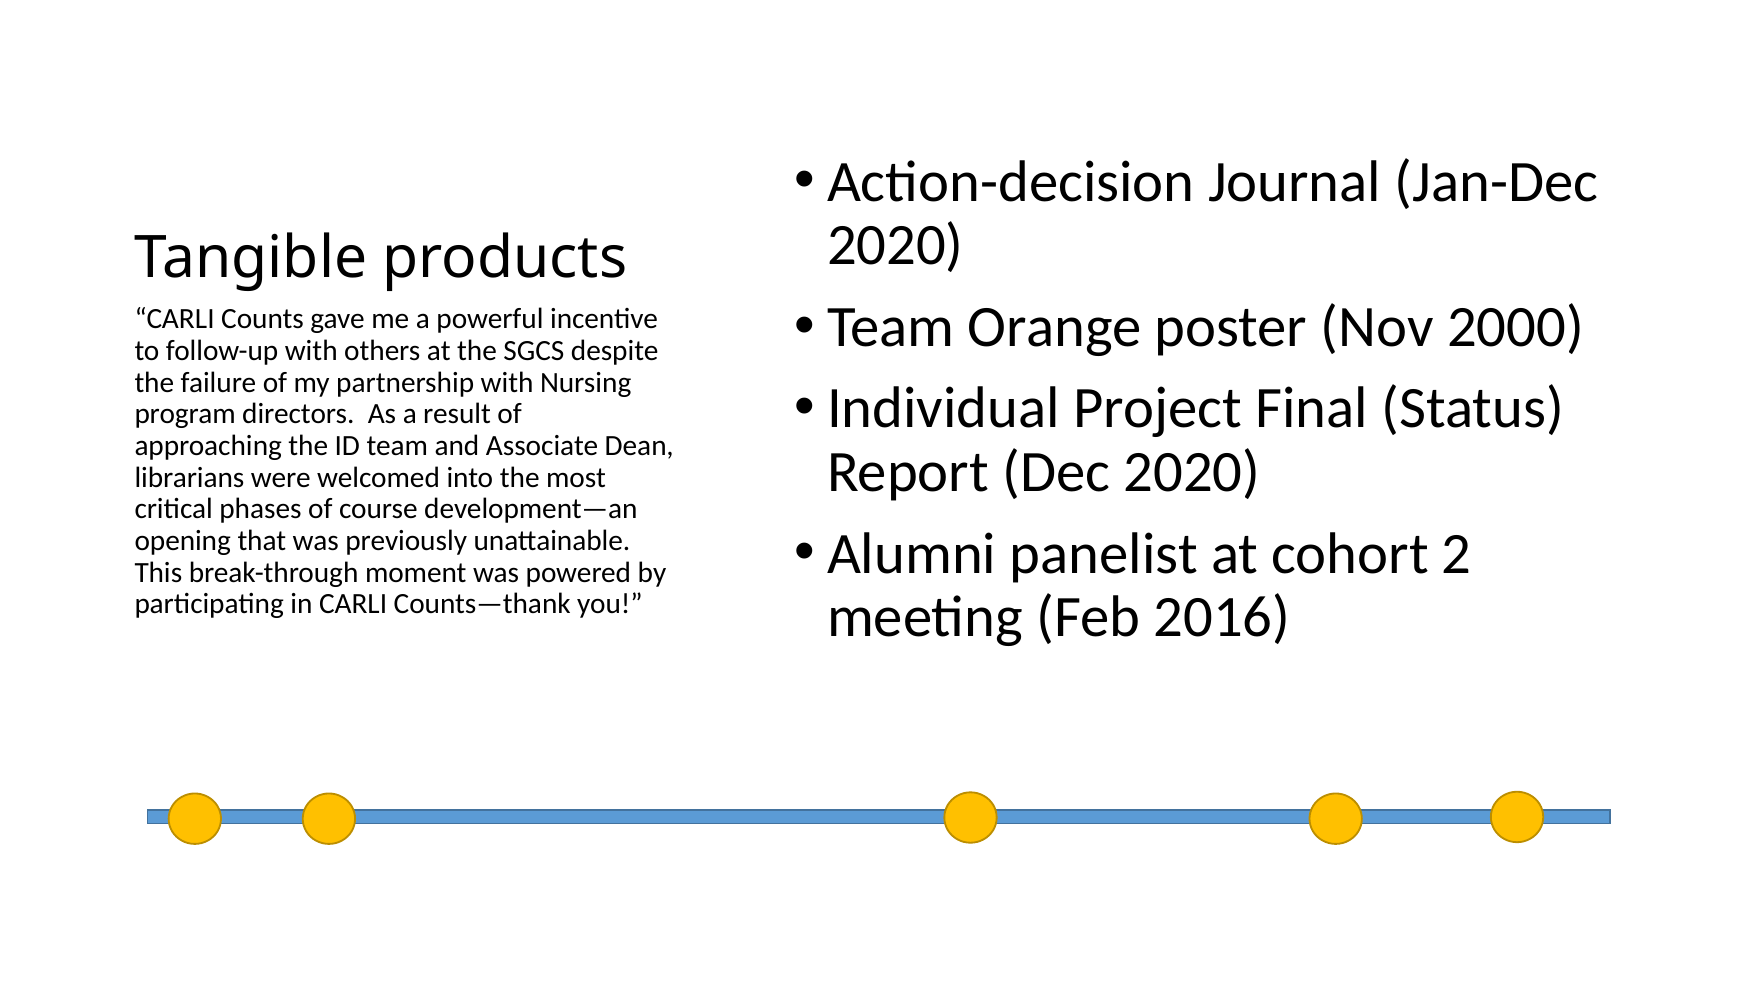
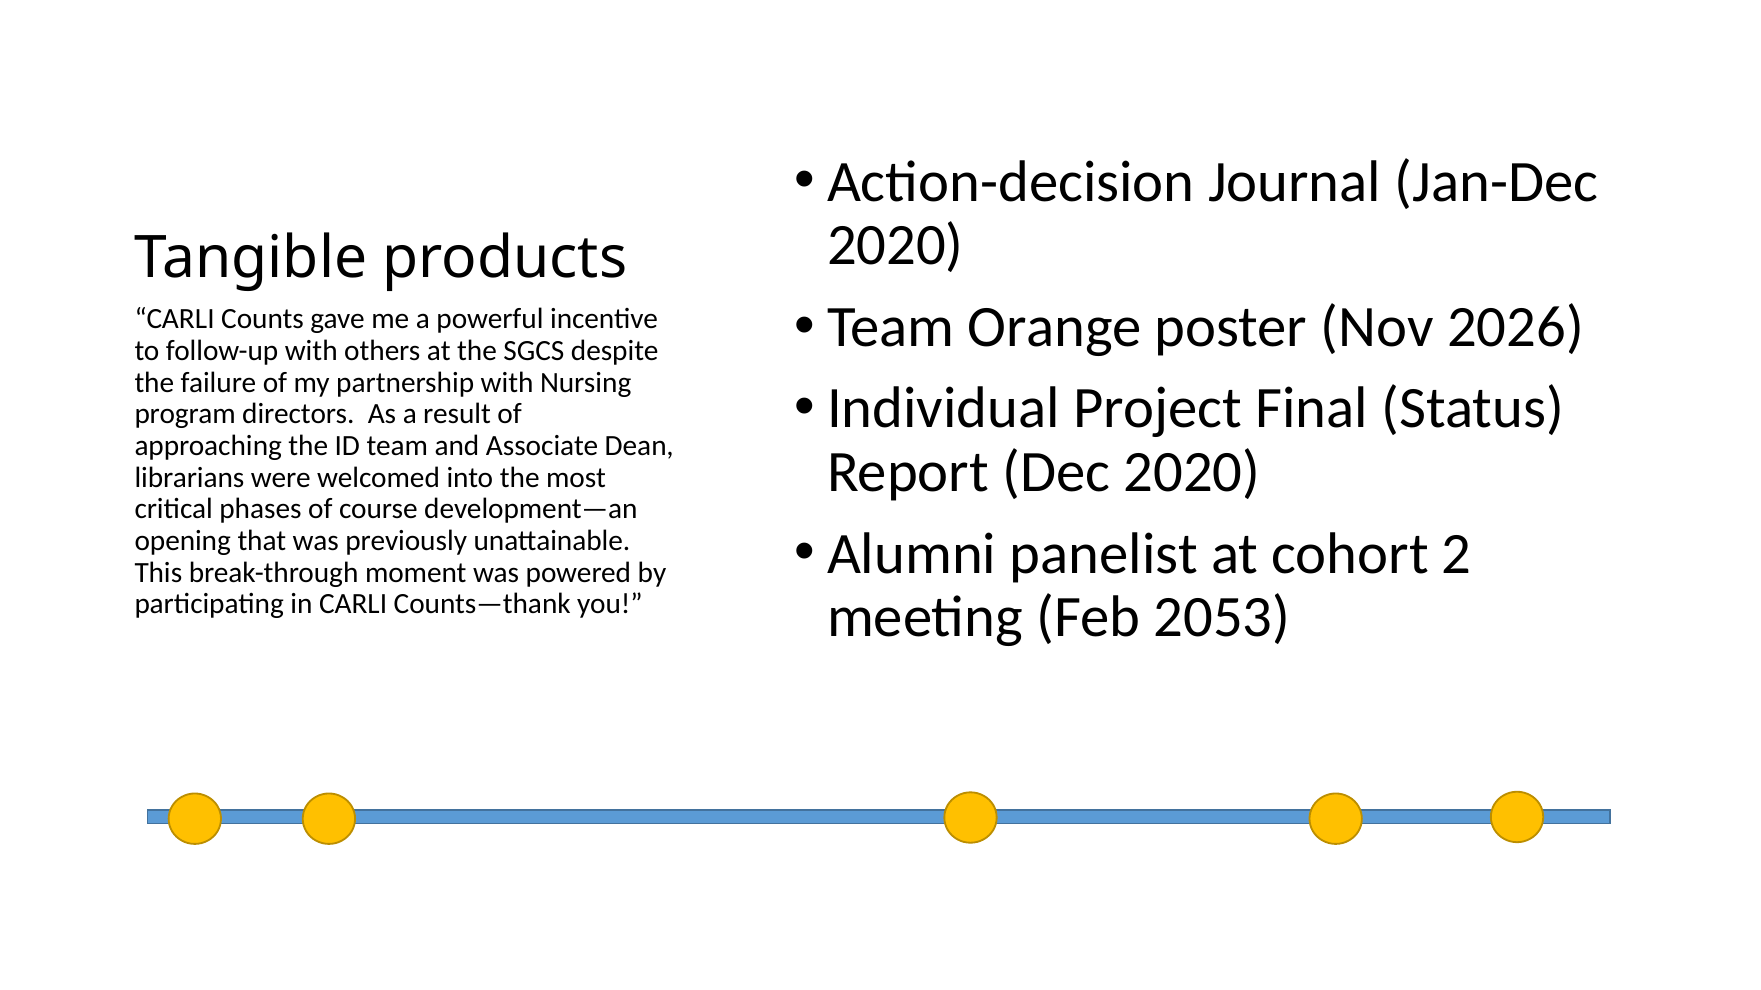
2000: 2000 -> 2026 (1515, 327)
2016: 2016 -> 2053 (1222, 617)
